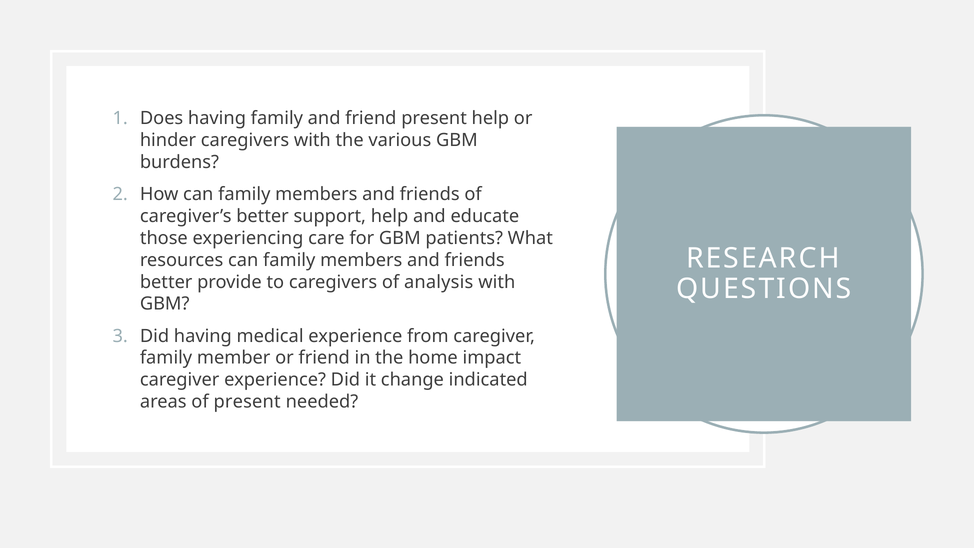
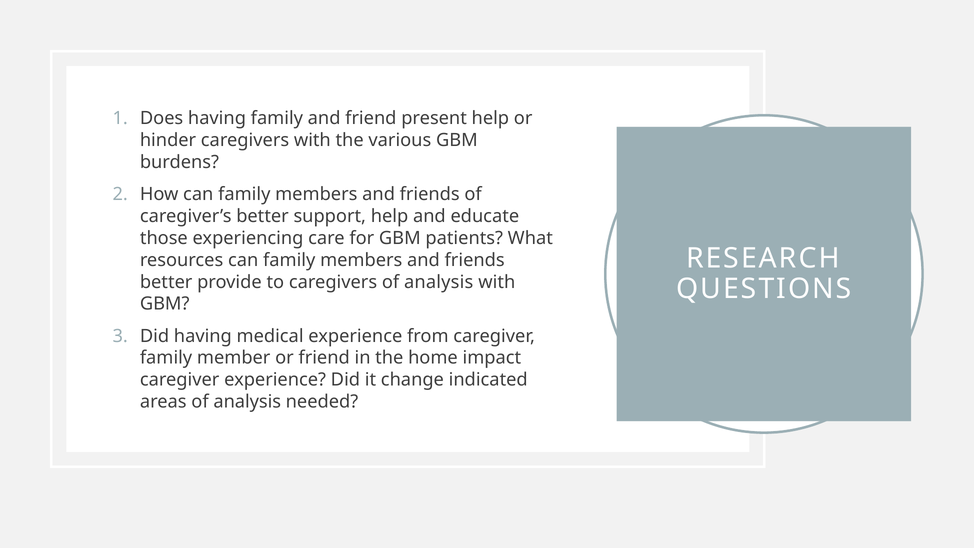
areas of present: present -> analysis (247, 402)
